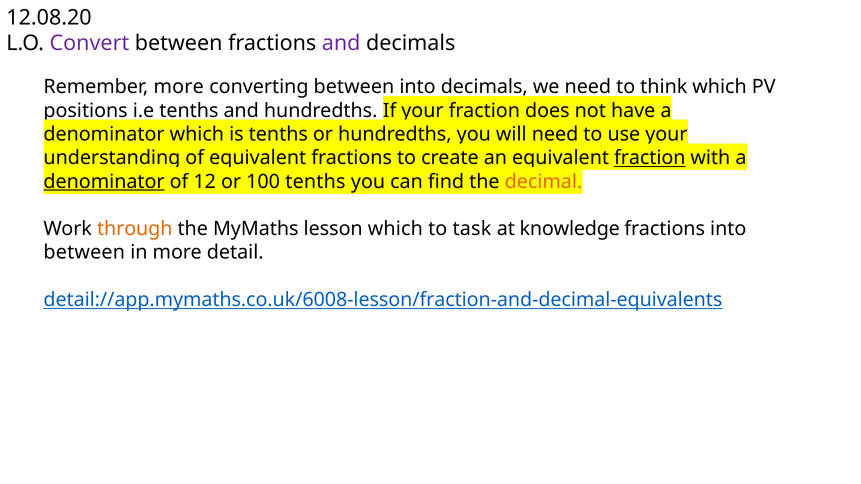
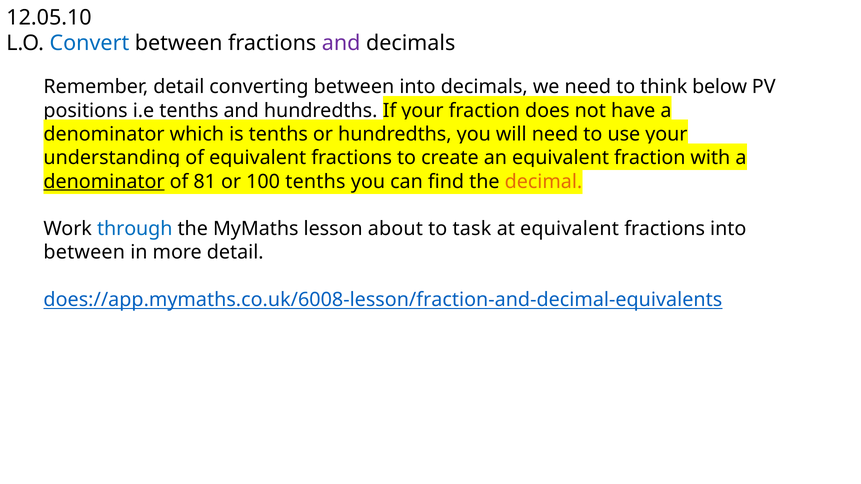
12.08.20: 12.08.20 -> 12.05.10 (49, 18)
Convert colour: purple -> blue (89, 43)
Remember more: more -> detail (179, 87)
which: which -> below (720, 87)
fraction underline: present -> none (650, 158)
12: 12 -> 81 (205, 182)
through colour: orange -> blue (135, 229)
lesson which: which -> about (395, 229)
at knowledge: knowledge -> equivalent (570, 229)
detail://app.mymaths.co.uk/6008-lesson/fraction-and-decimal-equivalents: detail://app.mymaths.co.uk/6008-lesson/fraction-and-decimal-equivalents -> does://app.mymaths.co.uk/6008-lesson/fraction-and-decimal-equivalents (383, 300)
